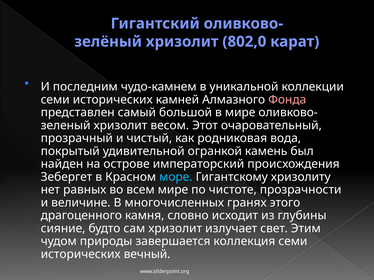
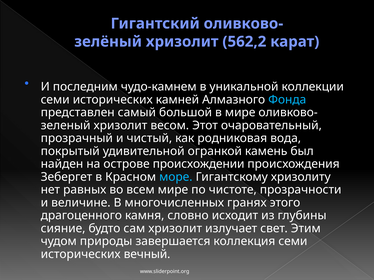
802,0: 802,0 -> 562,2 (244, 42)
Фонда colour: pink -> light blue (287, 100)
императорский: императорский -> происхождении (199, 164)
